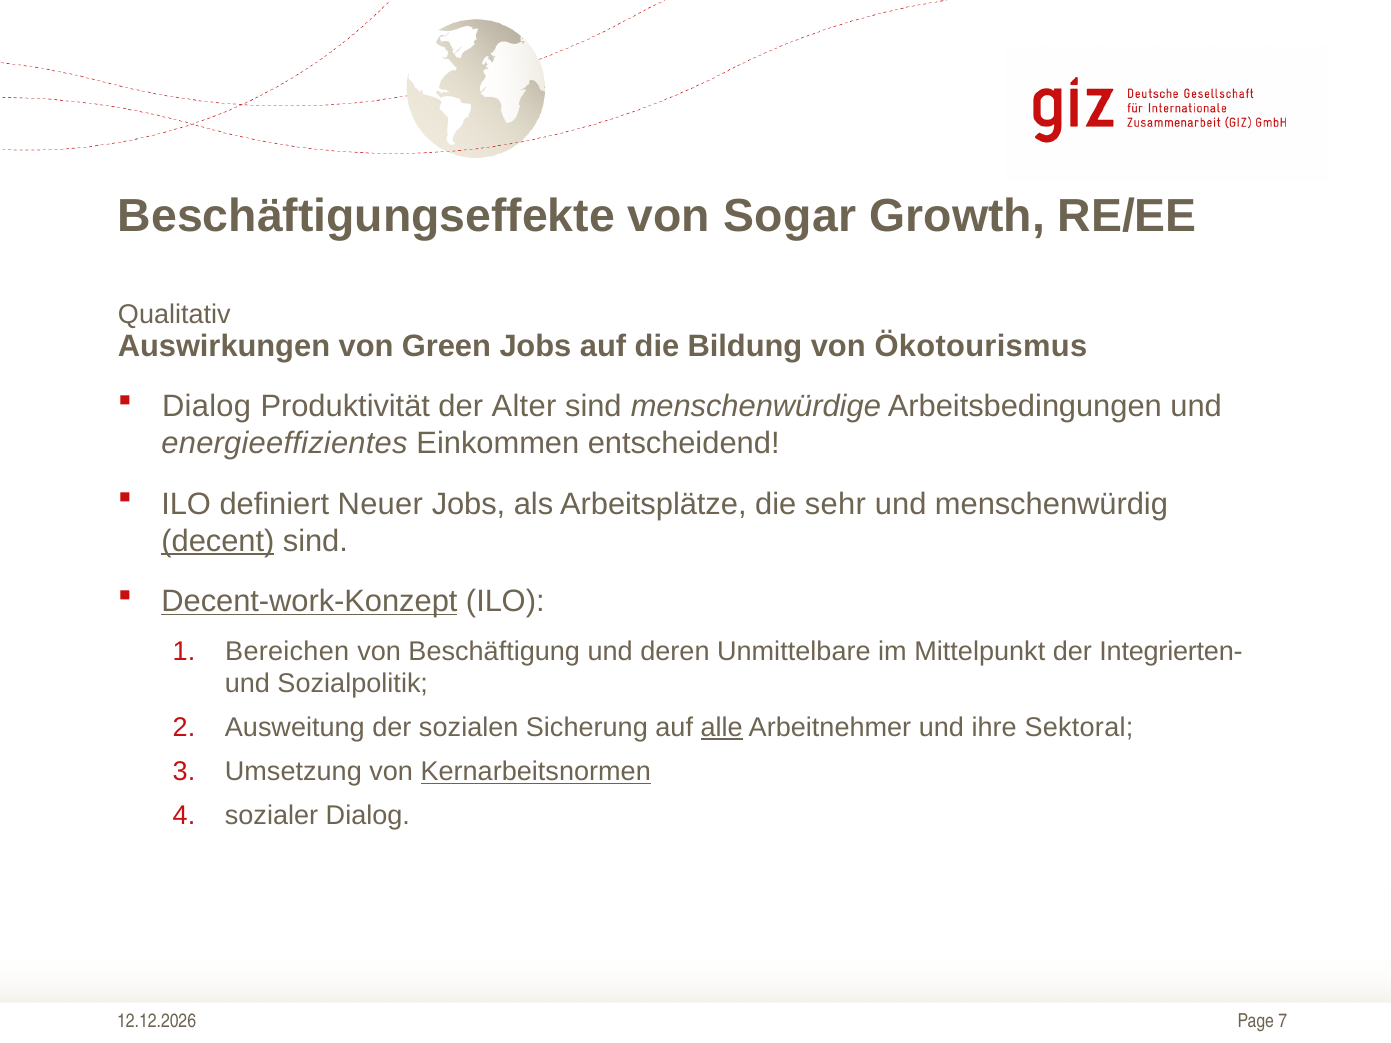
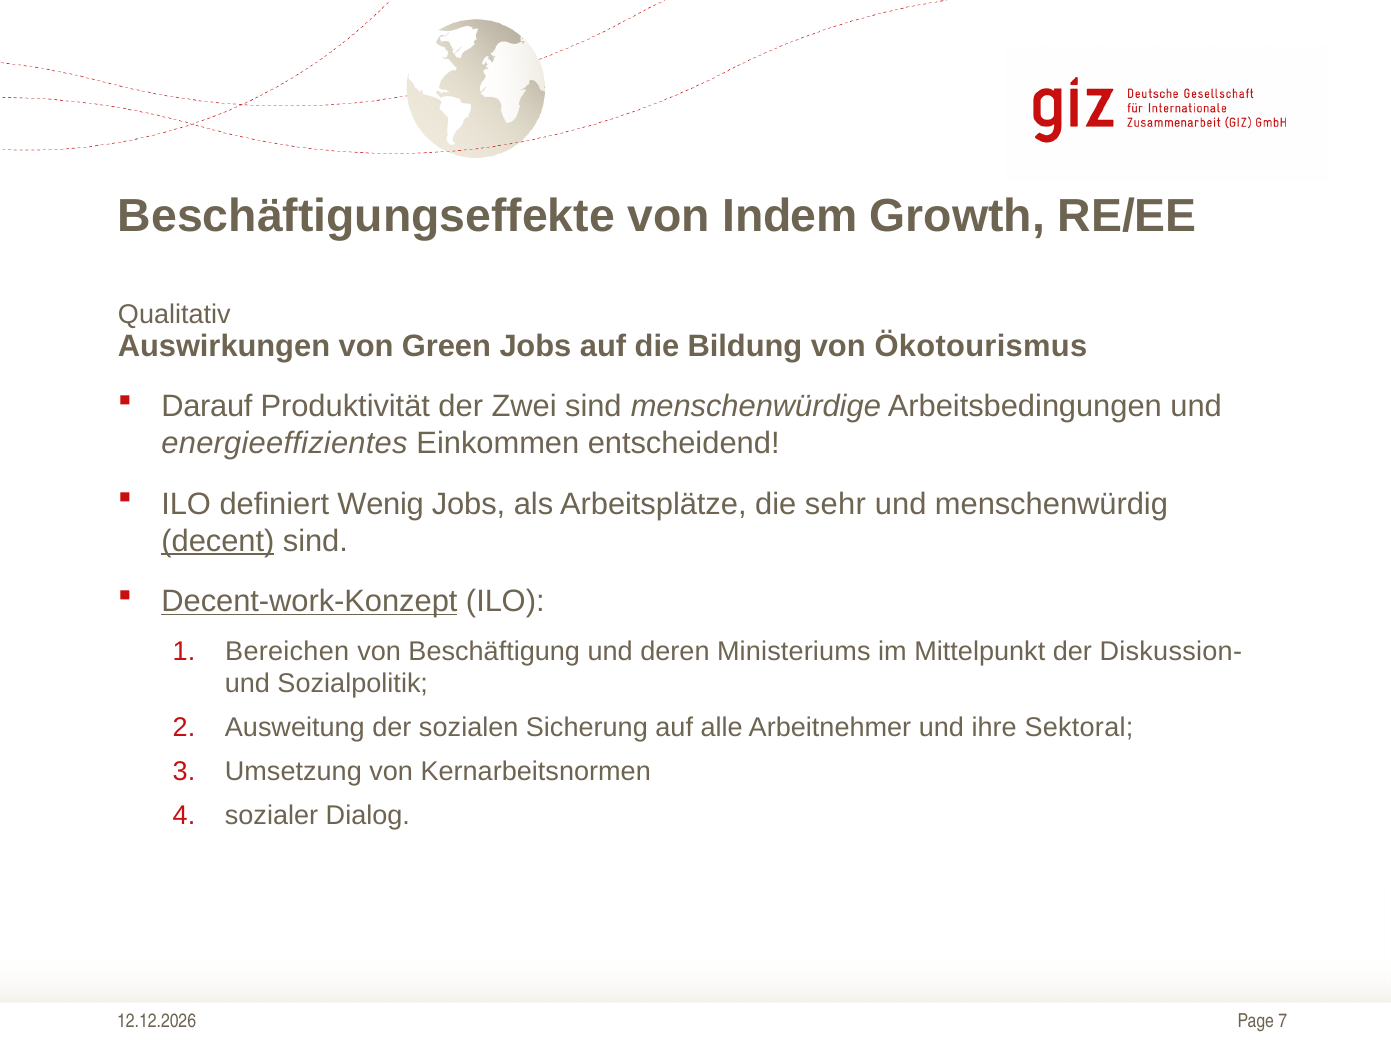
Sogar: Sogar -> Indem (790, 217)
Dialog: Dialog -> Darauf (207, 407)
Alter: Alter -> Zwei (524, 407)
Neuer: Neuer -> Wenig (381, 504)
Unmittelbare: Unmittelbare -> Ministeriums (794, 651)
Integrierten-: Integrierten- -> Diskussion- (1171, 651)
alle underline: present -> none (722, 728)
Kernarbeitsnormen underline: present -> none (536, 772)
